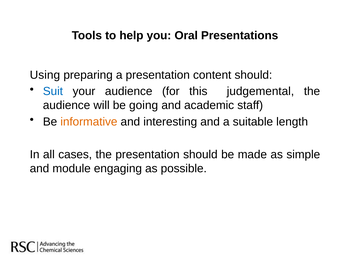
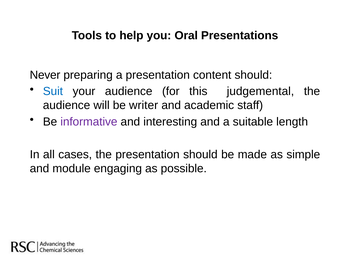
Using: Using -> Never (45, 75)
going: going -> writer (144, 105)
informative colour: orange -> purple (89, 121)
